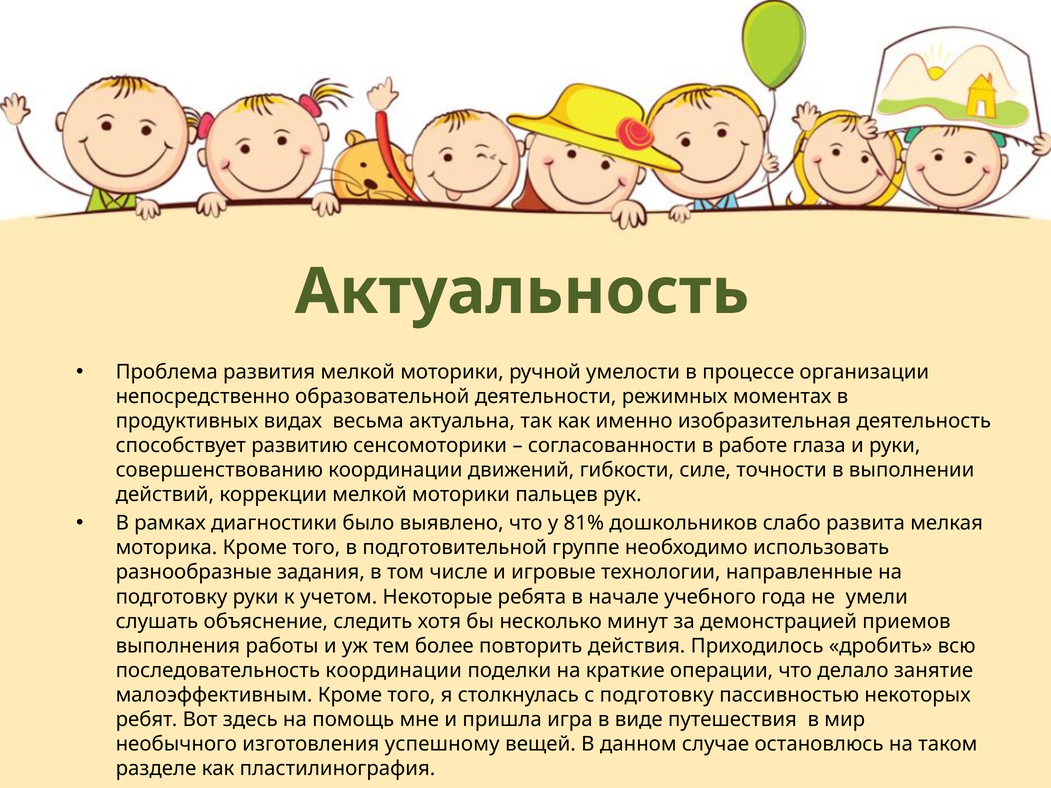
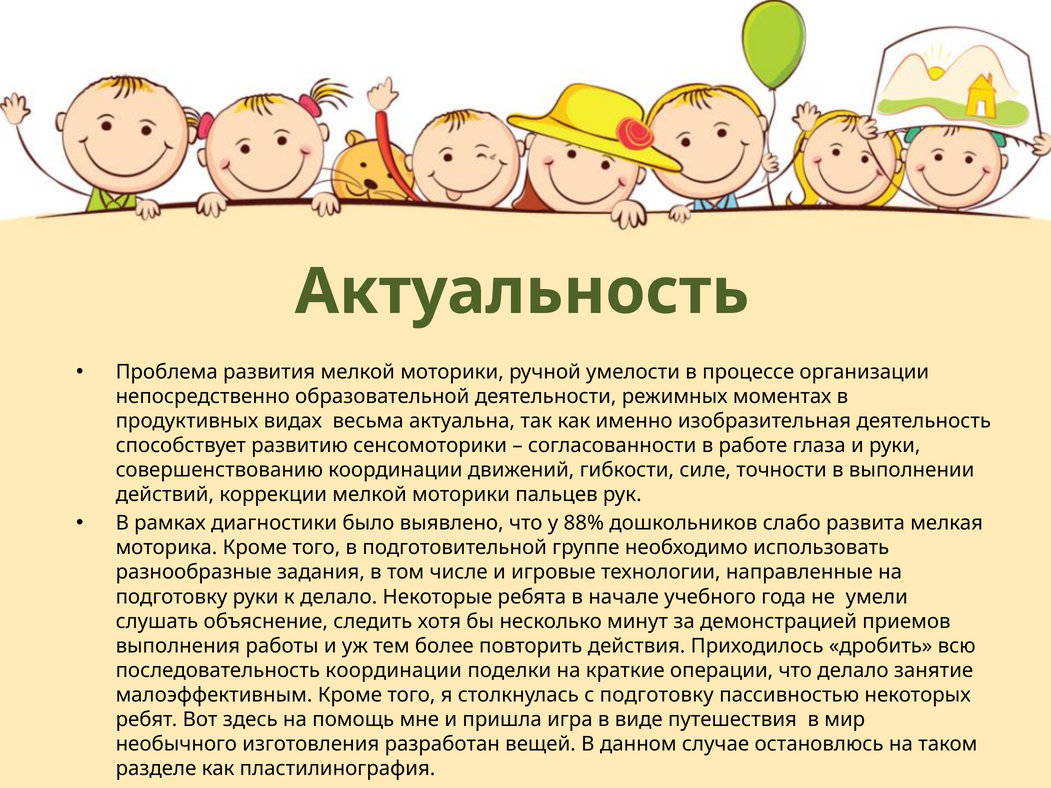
81%: 81% -> 88% (584, 523)
к учетом: учетом -> делало (339, 597)
успешному: успешному -> разработан (442, 744)
